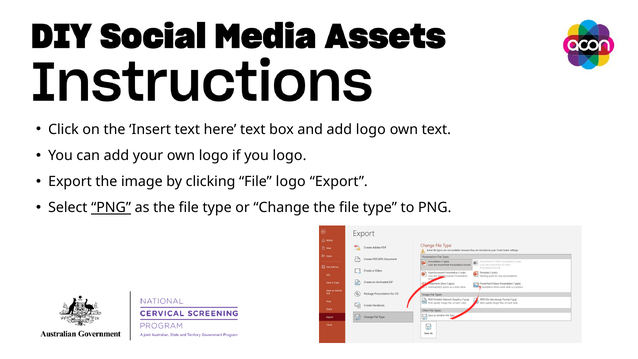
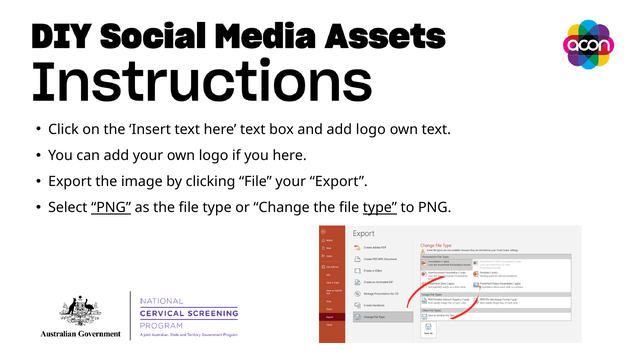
you logo: logo -> here (290, 156)
File logo: logo -> your (291, 182)
type underline: none -> present (380, 208)
